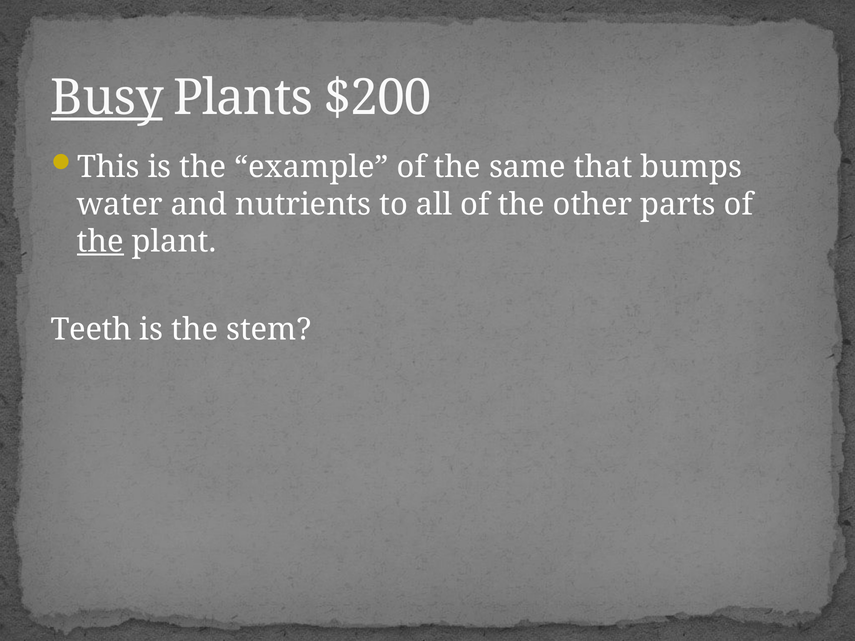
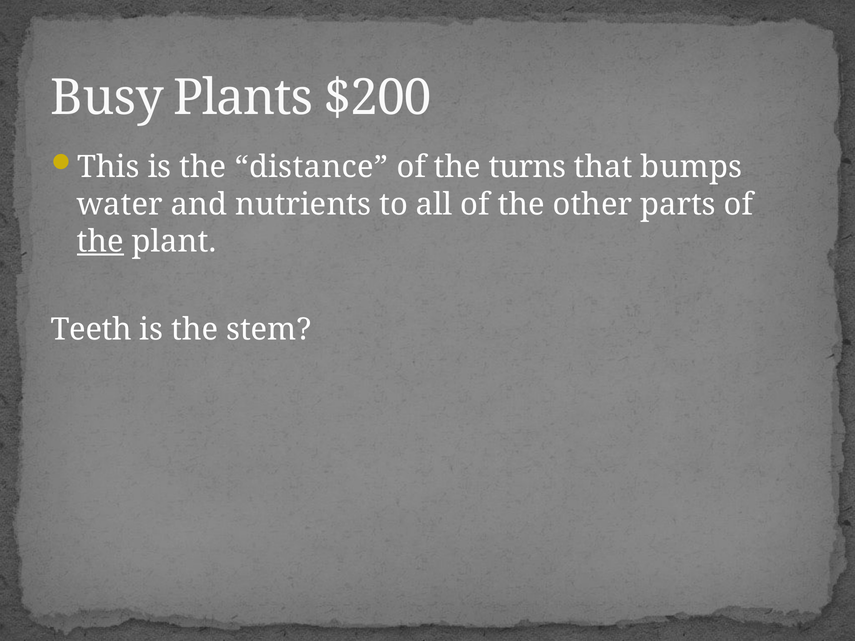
Busy underline: present -> none (107, 98)
example: example -> distance (311, 167)
same: same -> turns (527, 167)
